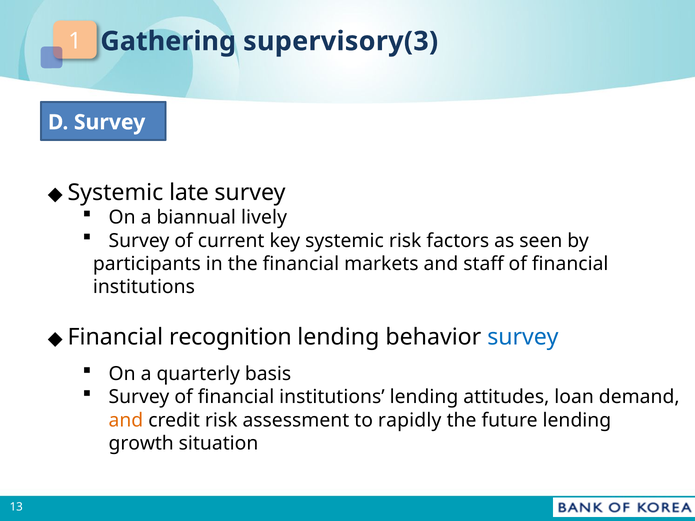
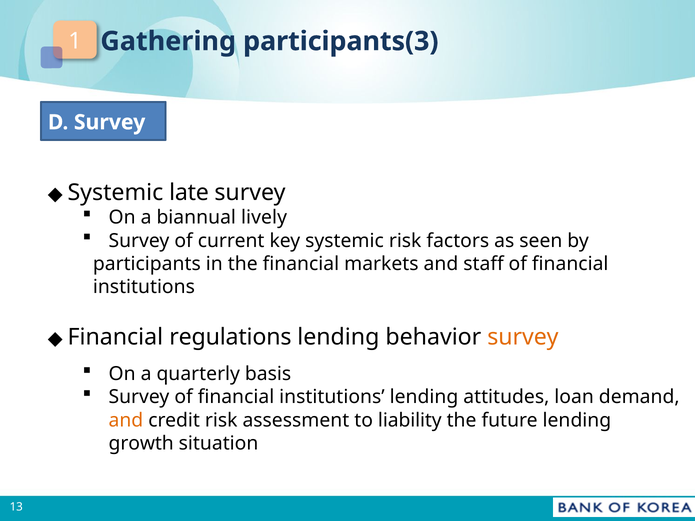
supervisory(3: supervisory(3 -> participants(3 (341, 41)
recognition: recognition -> regulations (230, 337)
survey colour: blue -> orange (523, 337)
rapidly: rapidly -> liability (410, 420)
